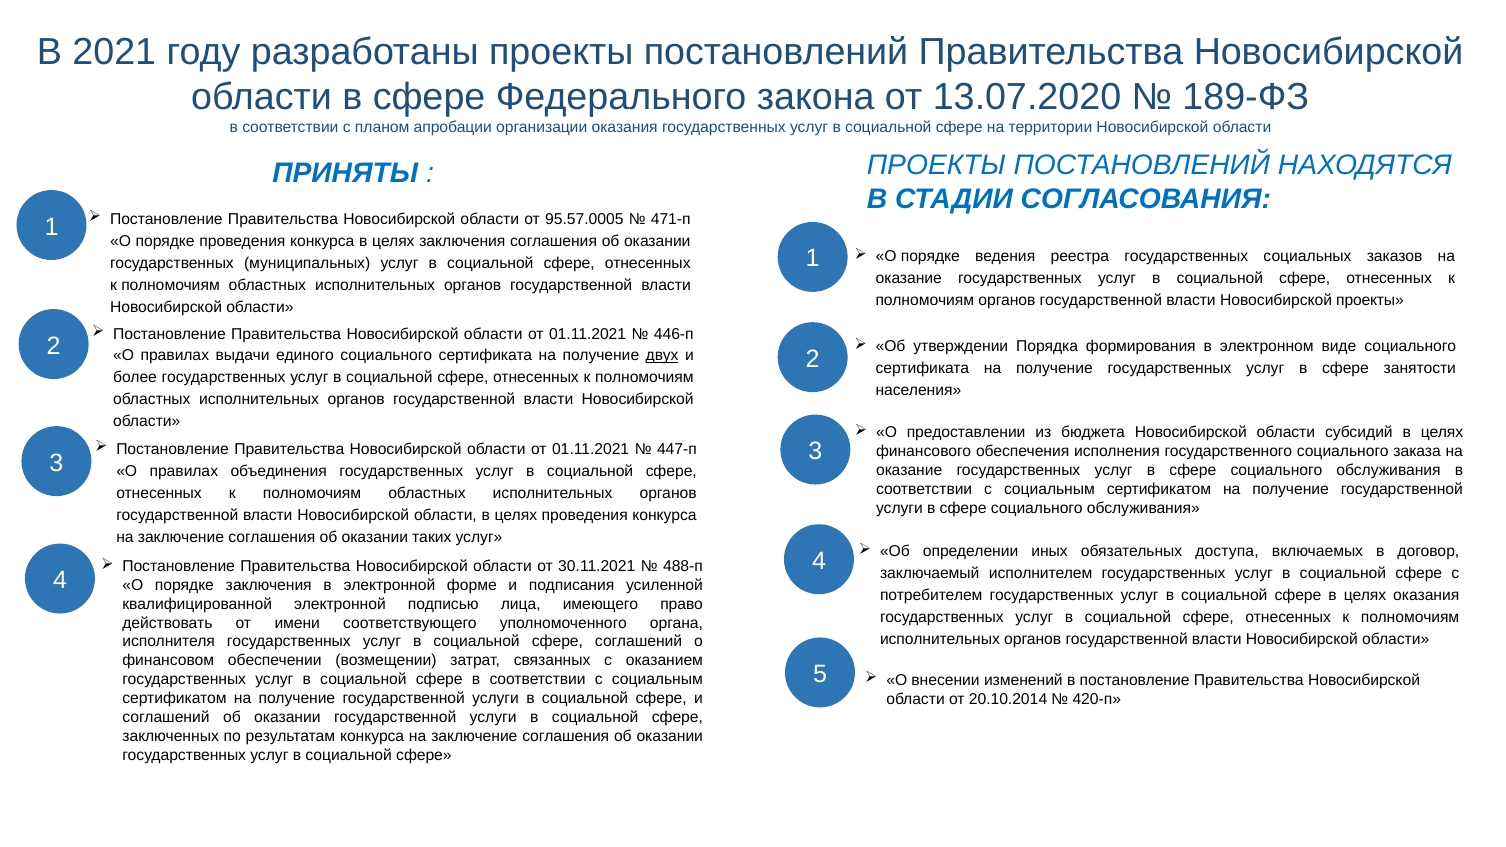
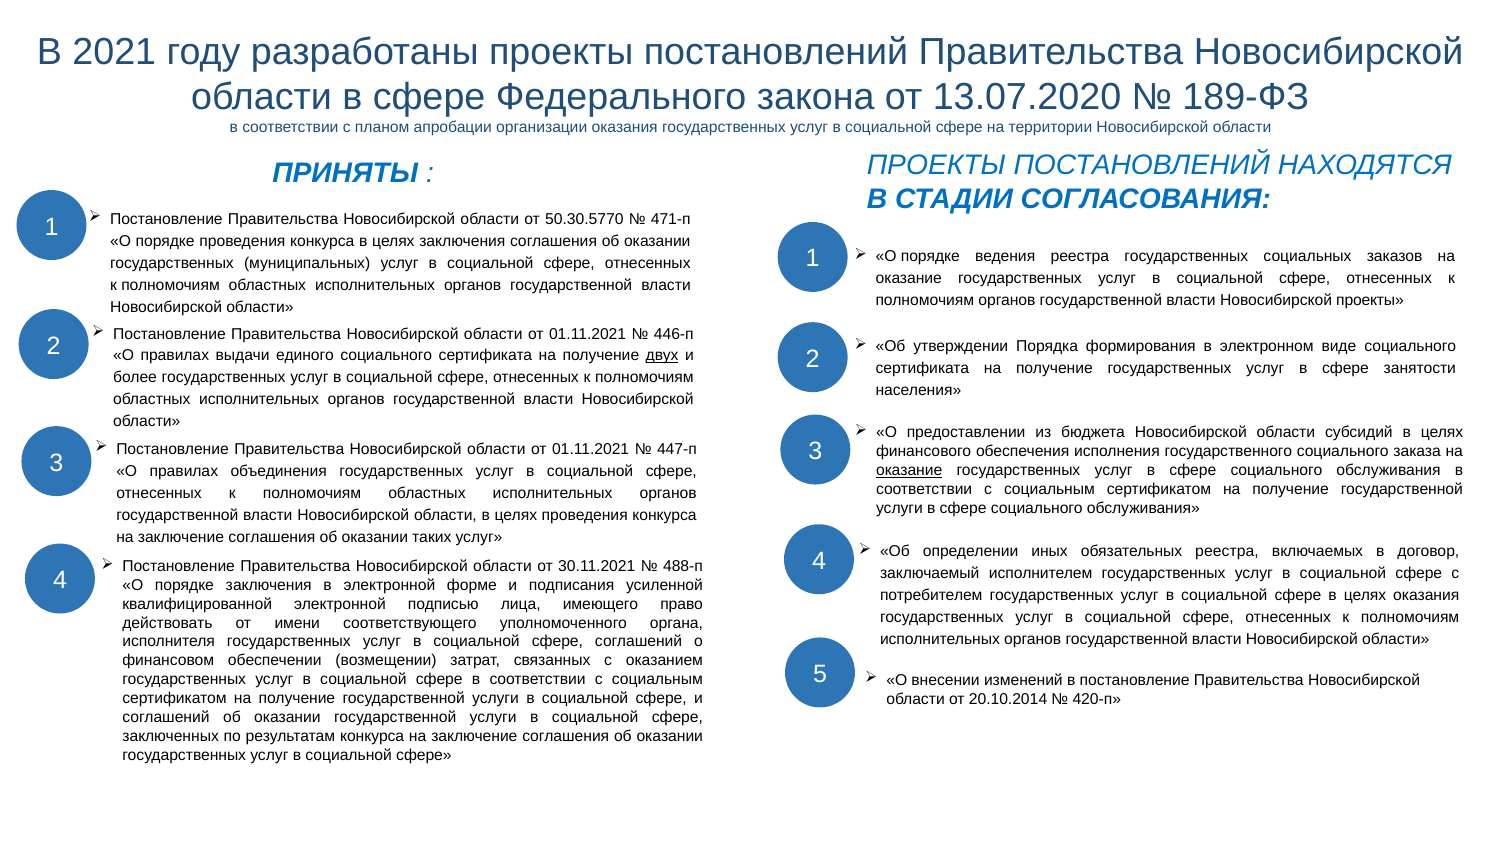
95.57.0005: 95.57.0005 -> 50.30.5770 (584, 219)
оказание underline: none -> present (909, 471)
обязательных доступа: доступа -> реестра (1227, 552)
